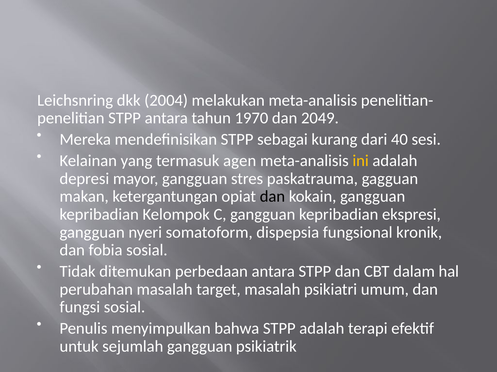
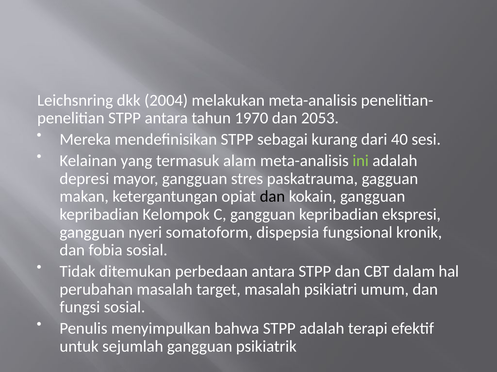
2049: 2049 -> 2053 (320, 118)
agen: agen -> alam (240, 161)
ini colour: yellow -> light green (361, 161)
